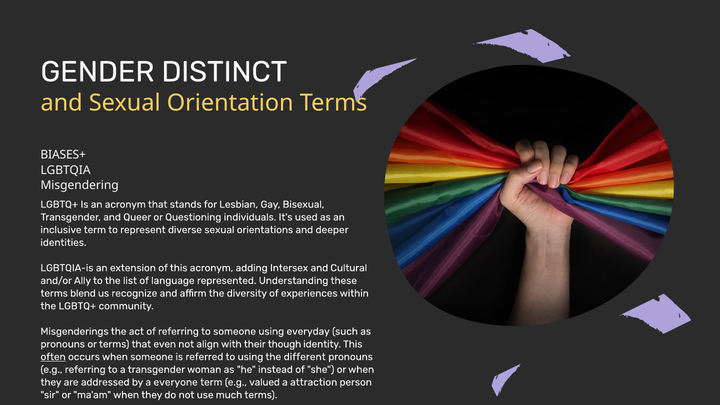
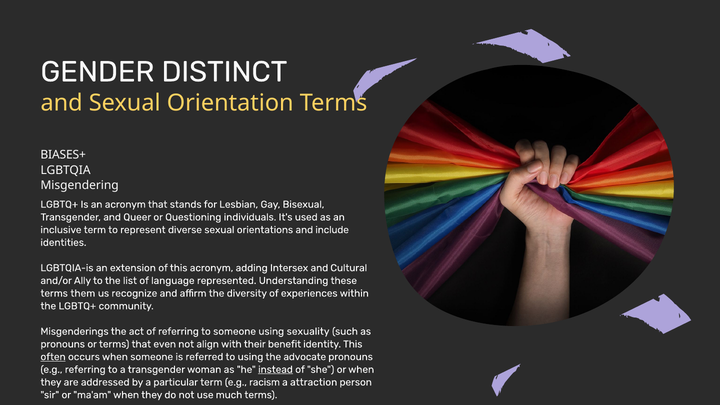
deeper: deeper -> include (332, 230)
blend: blend -> them (83, 293)
everyday: everyday -> sexuality (308, 331)
though: though -> benefit (284, 344)
different: different -> advocate (305, 357)
instead underline: none -> present (275, 370)
everyone: everyone -> particular (176, 382)
valued: valued -> racism (265, 382)
